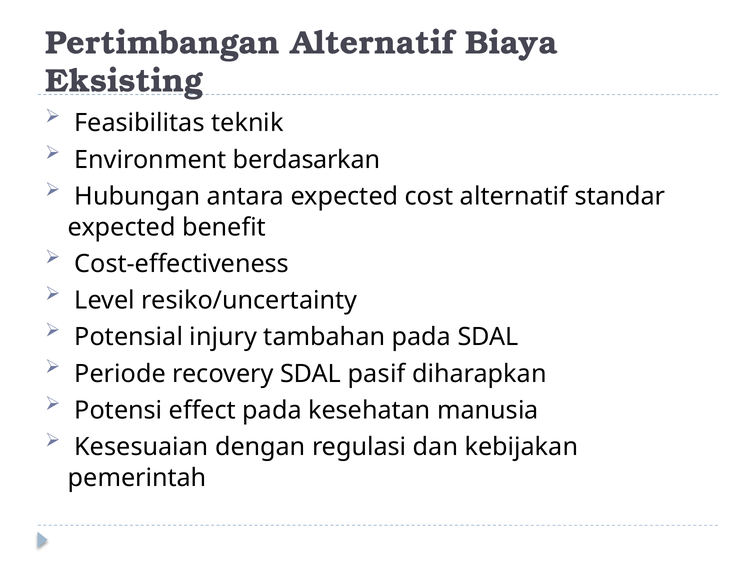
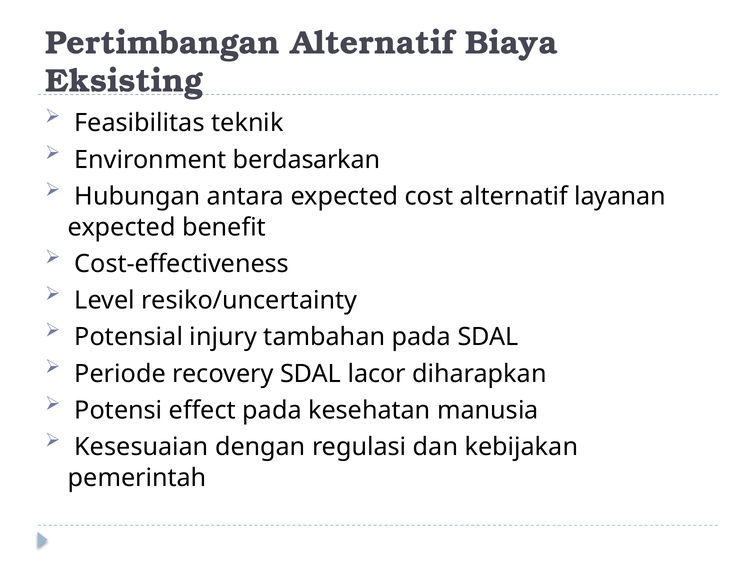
standar: standar -> layanan (620, 196)
pasif: pasif -> lacor (377, 374)
